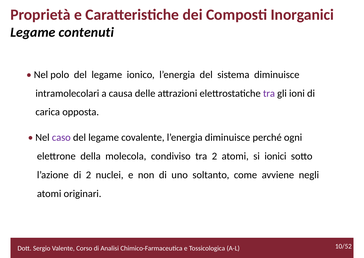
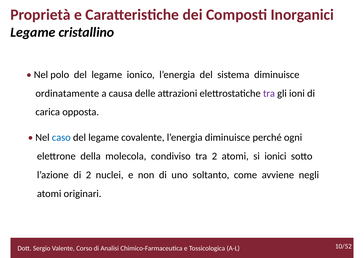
contenuti: contenuti -> cristallino (86, 32)
intramolecolari: intramolecolari -> ordinatamente (67, 93)
caso colour: purple -> blue (61, 137)
